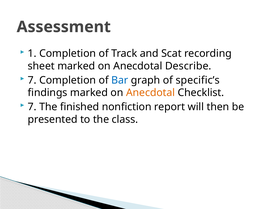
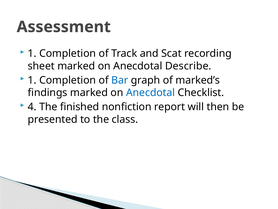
7: 7 -> 1 (32, 80)
specific’s: specific’s -> marked’s (198, 80)
Anecdotal colour: orange -> blue (151, 93)
7: 7 -> 4 (32, 107)
